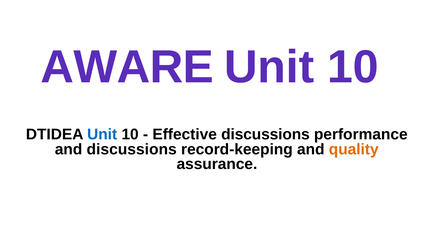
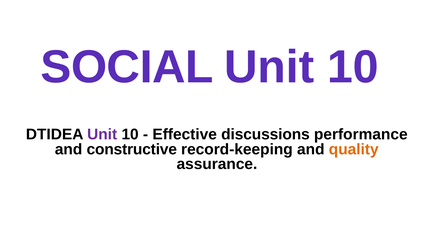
AWARE: AWARE -> SOCIAL (127, 67)
Unit colour: blue -> purple (102, 134)
and discussions: discussions -> constructive (132, 149)
